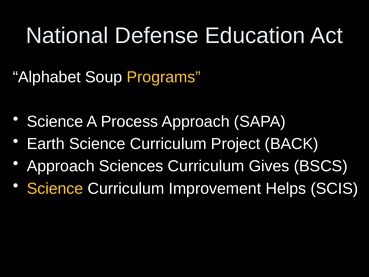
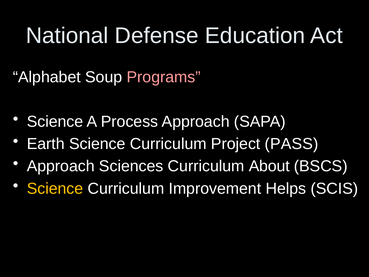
Programs colour: yellow -> pink (164, 77)
BACK: BACK -> PASS (292, 144)
Gives: Gives -> About (269, 166)
